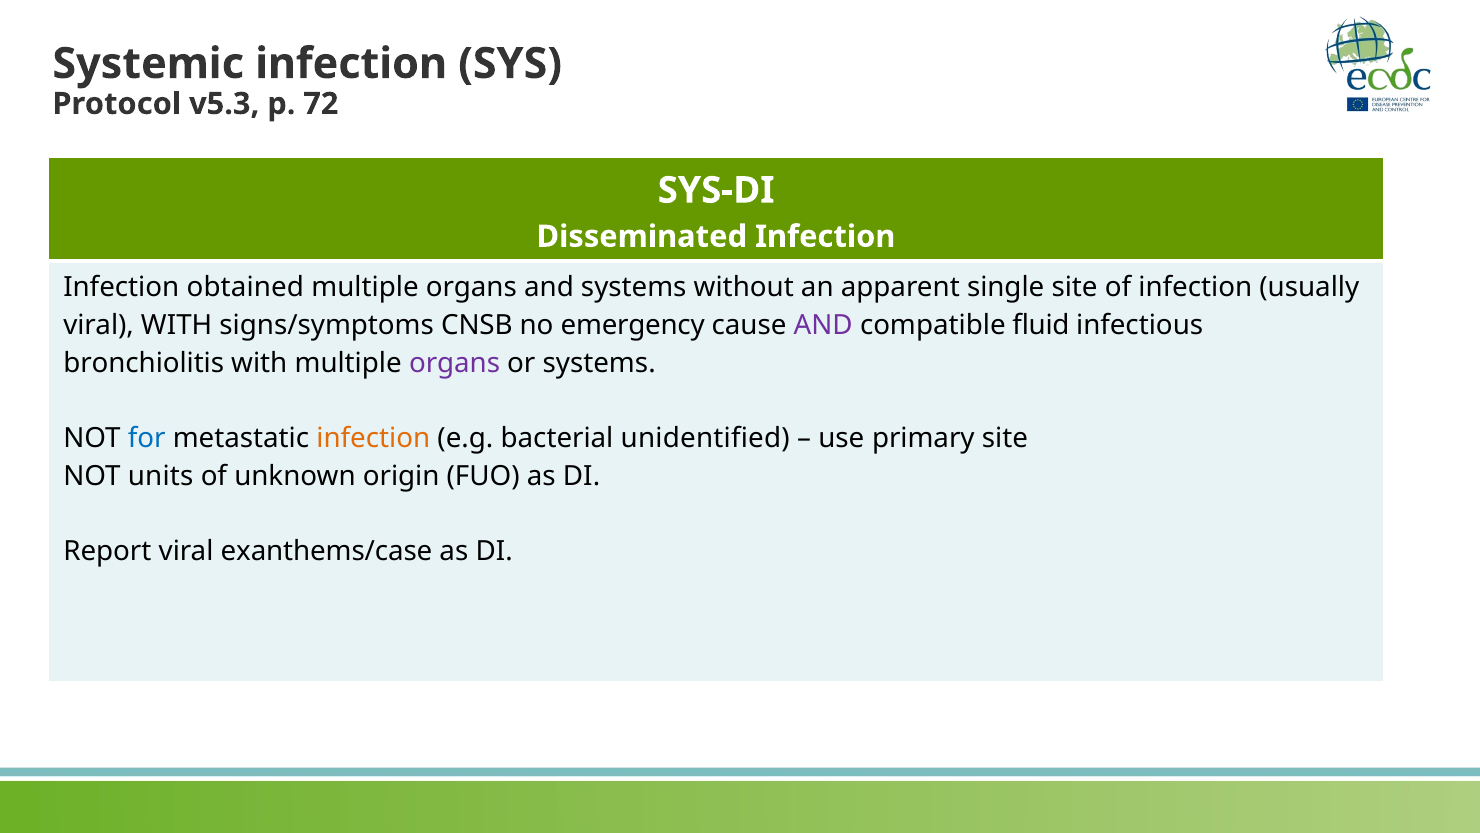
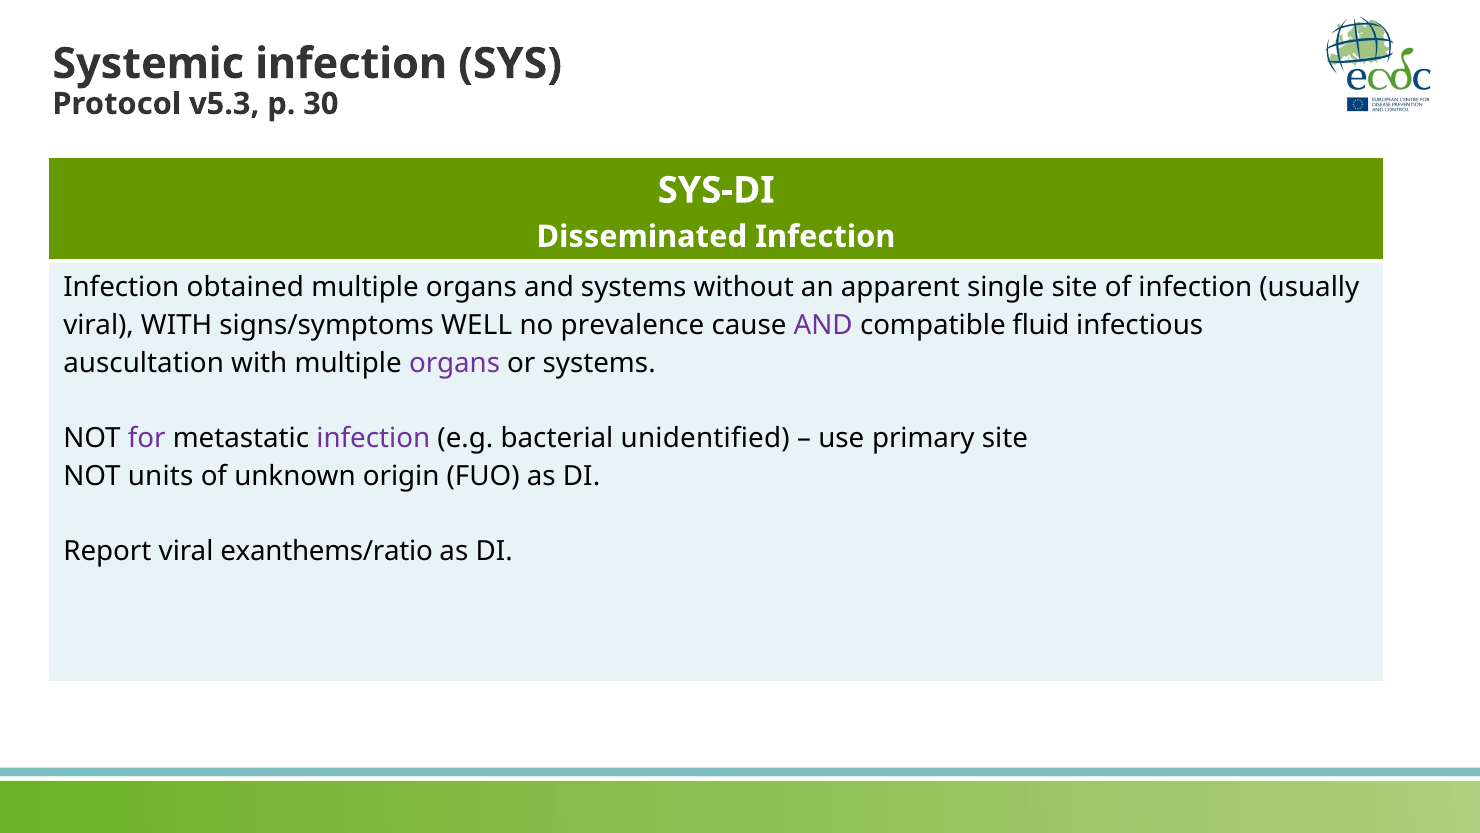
72: 72 -> 30 (321, 104)
CNSB: CNSB -> WELL (477, 325)
emergency: emergency -> prevalence (633, 325)
bronchiolitis: bronchiolitis -> auscultation (144, 363)
for colour: blue -> purple (147, 438)
infection colour: orange -> purple (373, 438)
exanthems/case: exanthems/case -> exanthems/ratio (327, 551)
